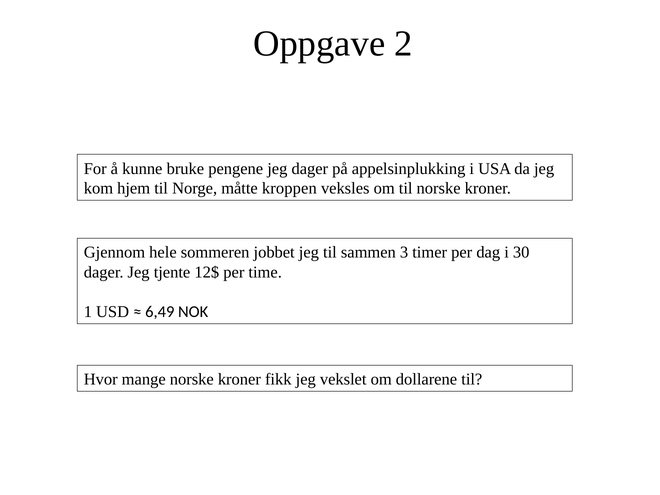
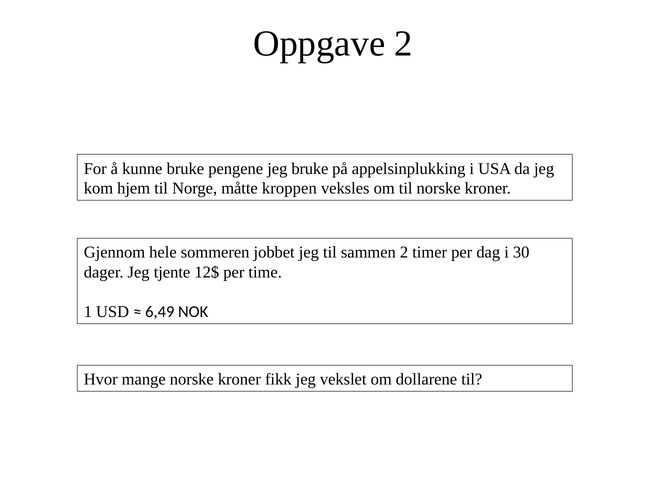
jeg dager: dager -> bruke (310, 169)
sammen 3: 3 -> 2 (404, 252)
